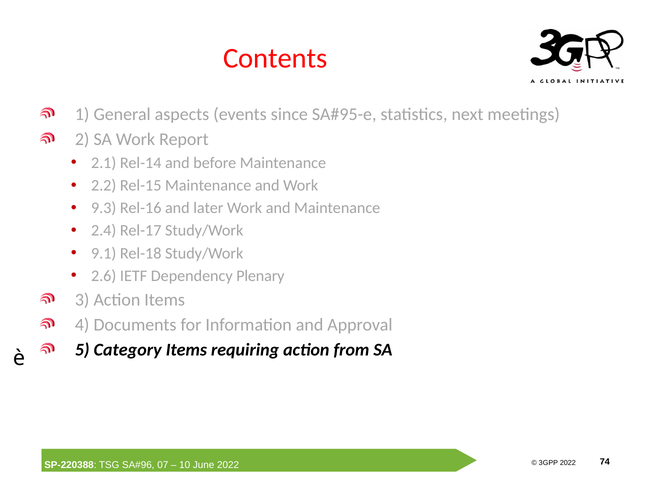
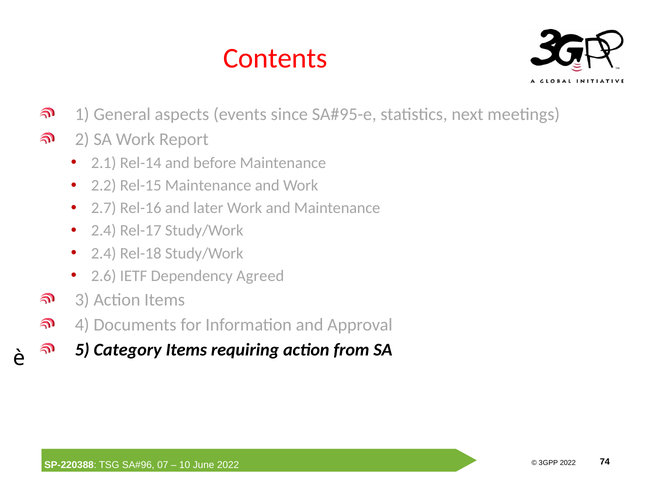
9.3: 9.3 -> 2.7 (104, 208)
9.1: 9.1 -> 2.4 (104, 254)
Plenary: Plenary -> Agreed (260, 276)
